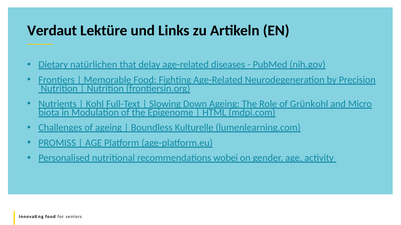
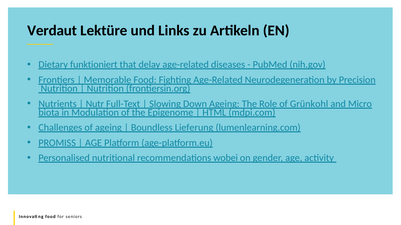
natürlichen: natürlichen -> funktioniert (94, 65)
Kohl: Kohl -> Nutr (95, 104)
Kulturelle: Kulturelle -> Lieferung (194, 128)
